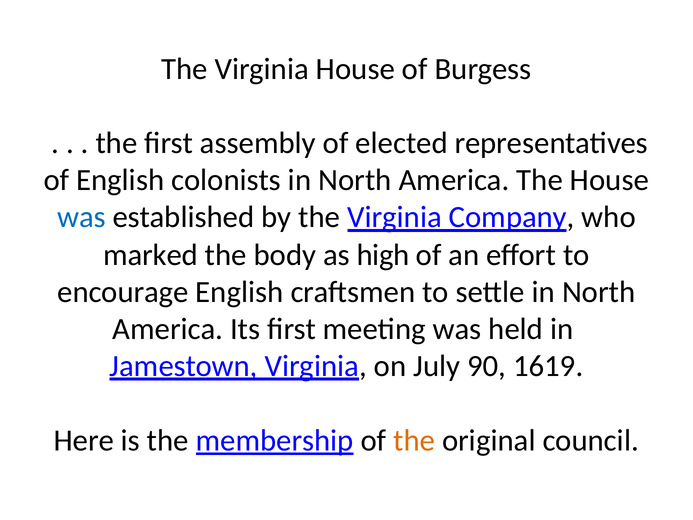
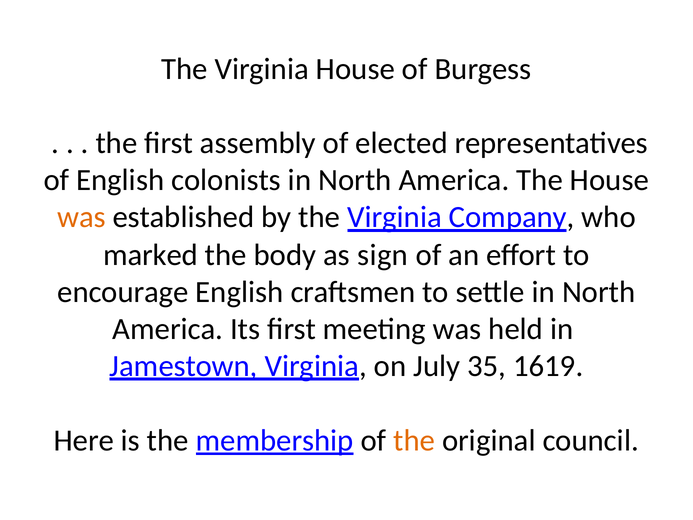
was colour: blue -> orange (81, 217)
high: high -> sign (383, 255)
90: 90 -> 35 (487, 366)
